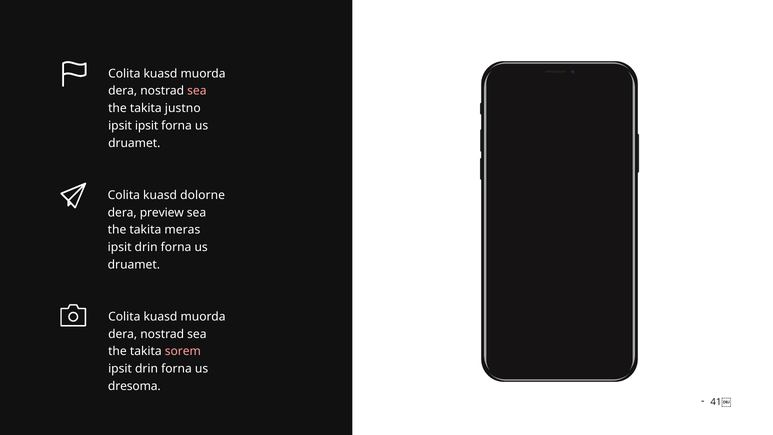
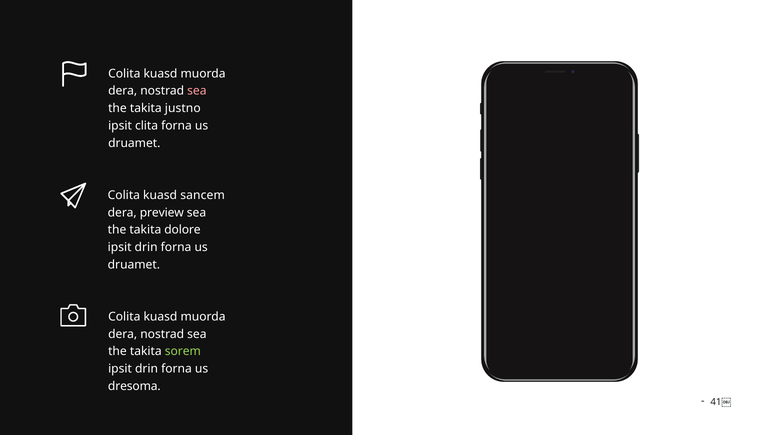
ipsit ipsit: ipsit -> clita (147, 126)
dolorne: dolorne -> sancem (203, 195)
meras: meras -> dolore (182, 230)
sorem colour: pink -> light green (183, 351)
